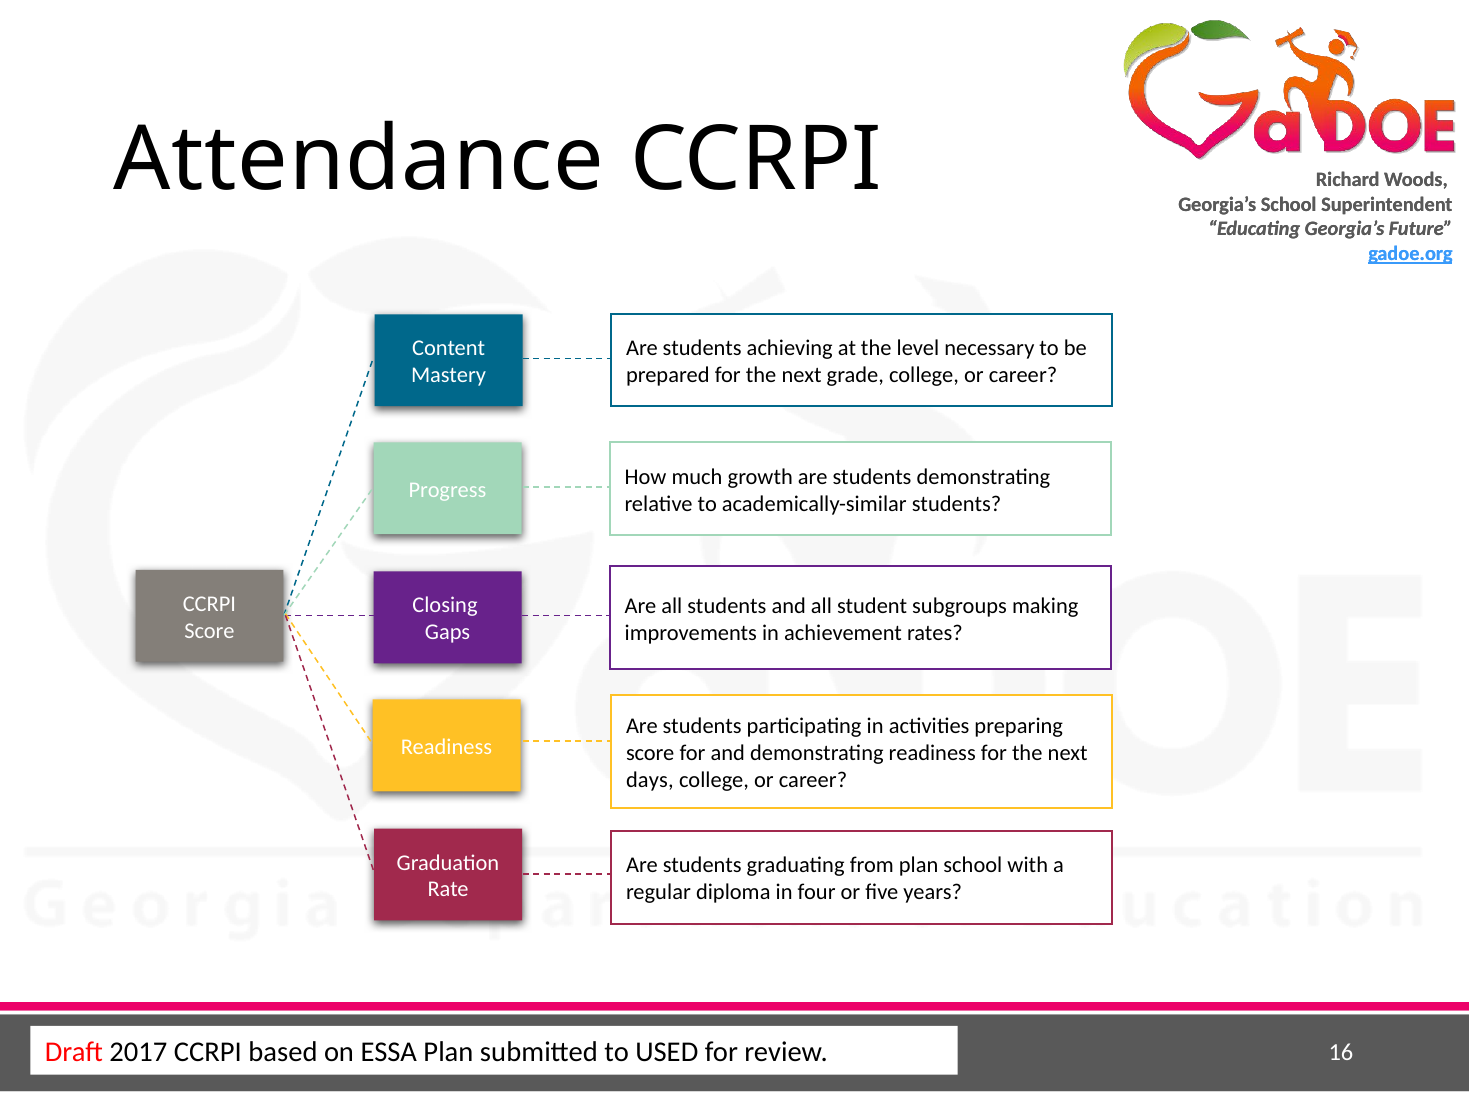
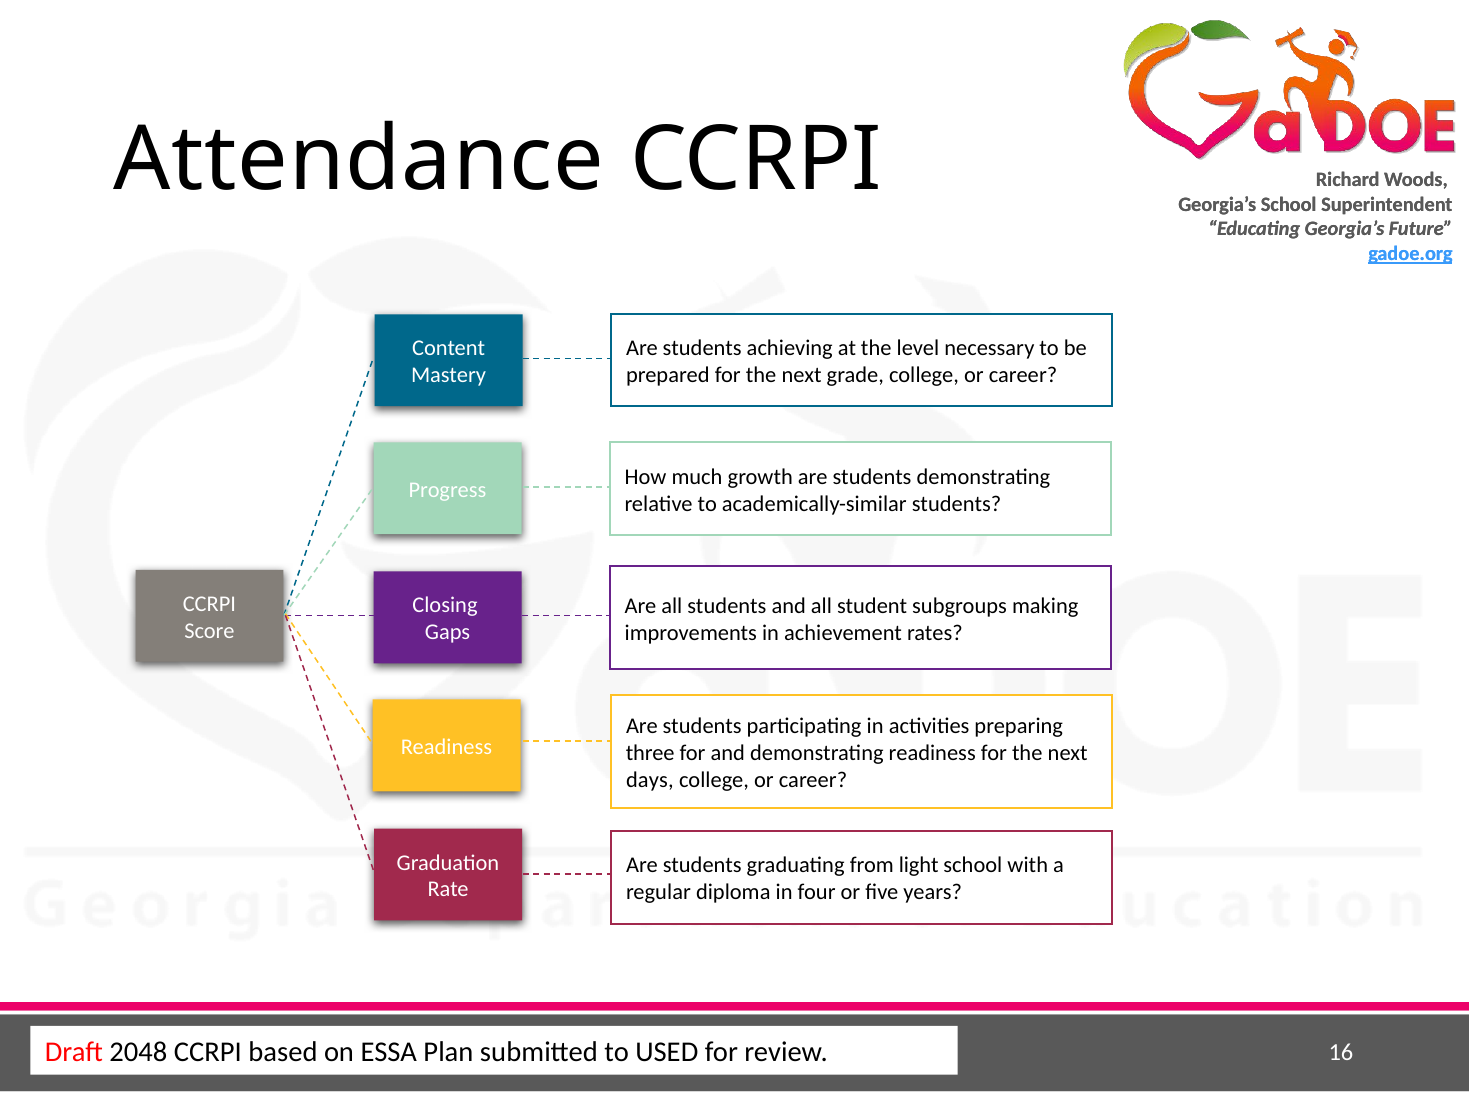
score: score -> three (650, 753)
from plan: plan -> light (919, 865)
2017: 2017 -> 2048 (138, 1052)
